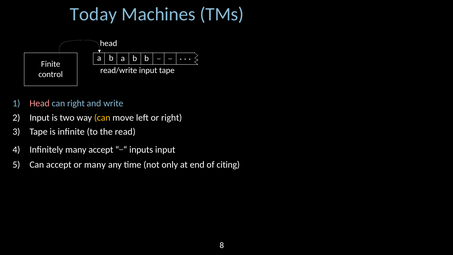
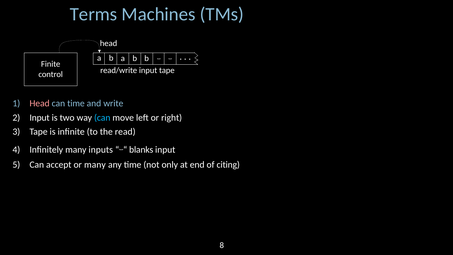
Today: Today -> Terms (94, 14)
can right: right -> time (76, 103)
can colour: yellow -> light blue (102, 118)
many accept: accept -> inputs (101, 150)
inputs: inputs -> blanks (141, 150)
